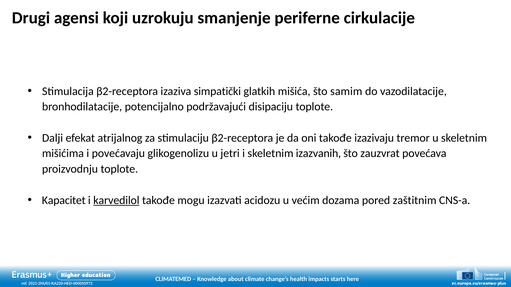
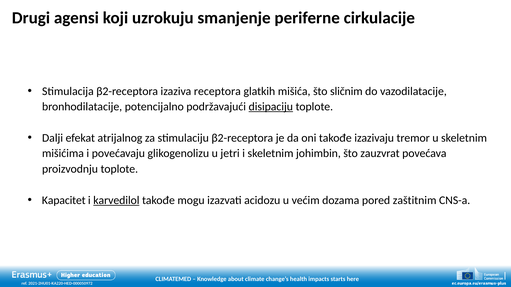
simpatički: simpatički -> receptora (217, 91)
samim: samim -> sličnim (346, 91)
disipaciju underline: none -> present (271, 107)
izazvanih: izazvanih -> johimbin (318, 154)
